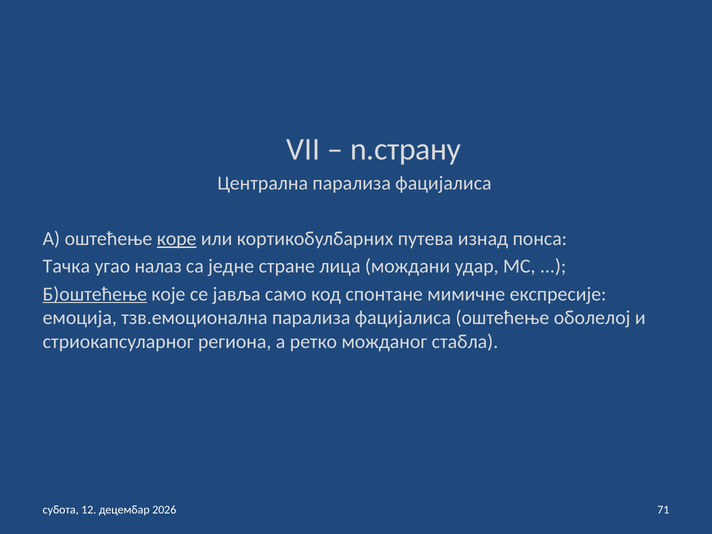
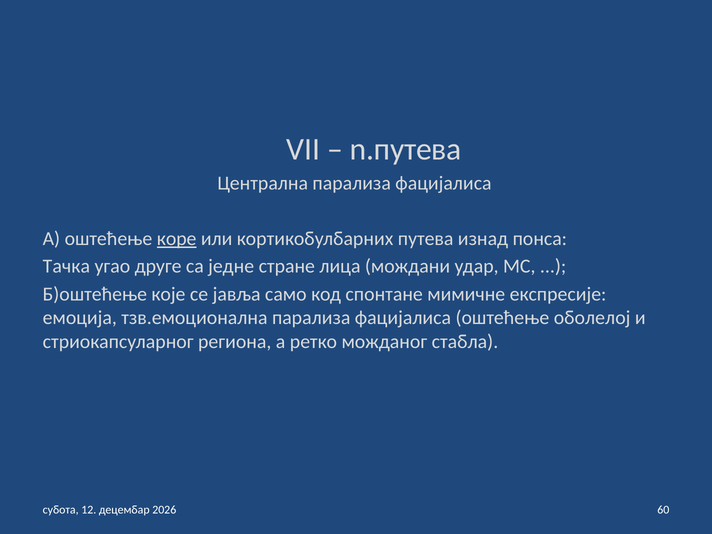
n.страну: n.страну -> n.путева (406, 149)
налаз: налаз -> друге (158, 266)
Б)оштећење underline: present -> none (95, 294)
71: 71 -> 60 (663, 510)
